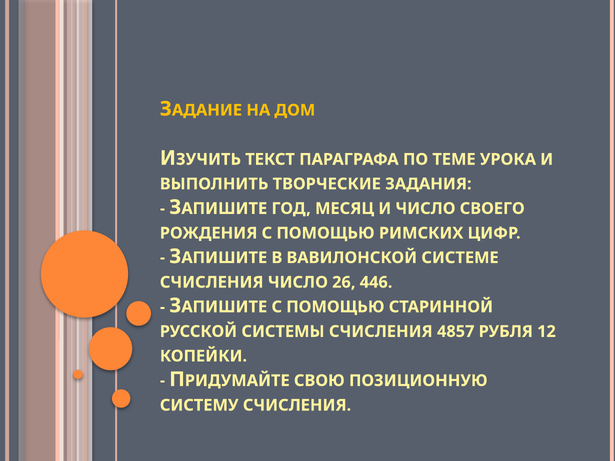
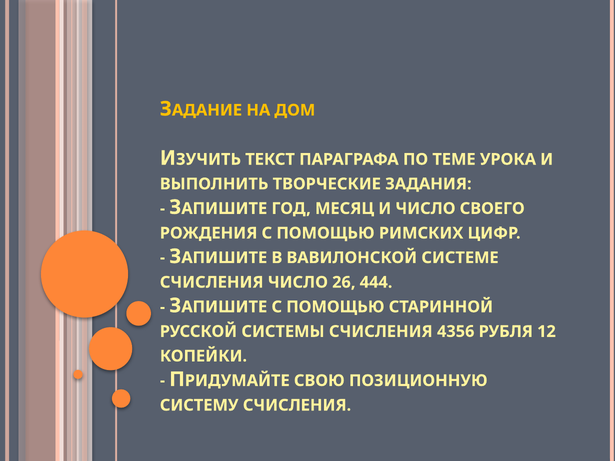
446: 446 -> 444 (376, 282)
4857: 4857 -> 4356 (456, 332)
